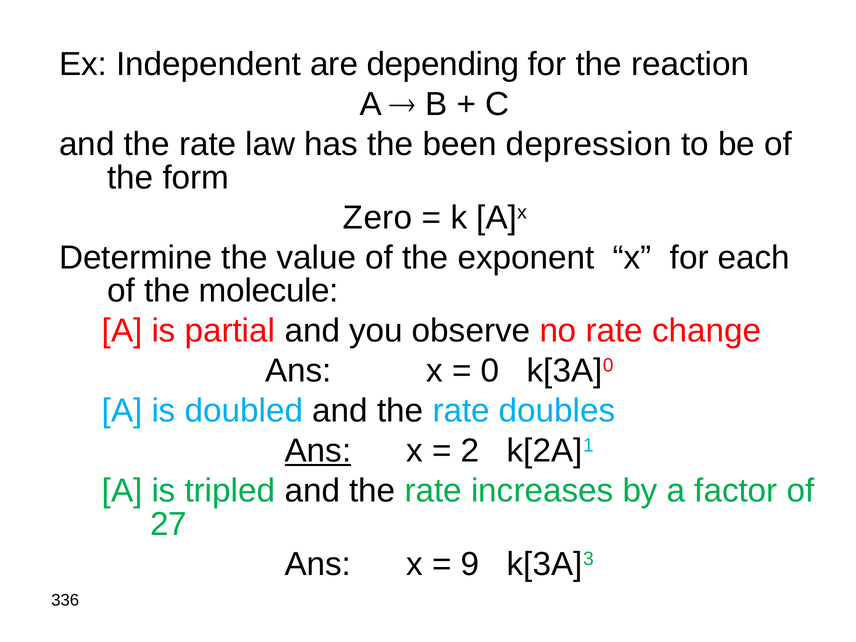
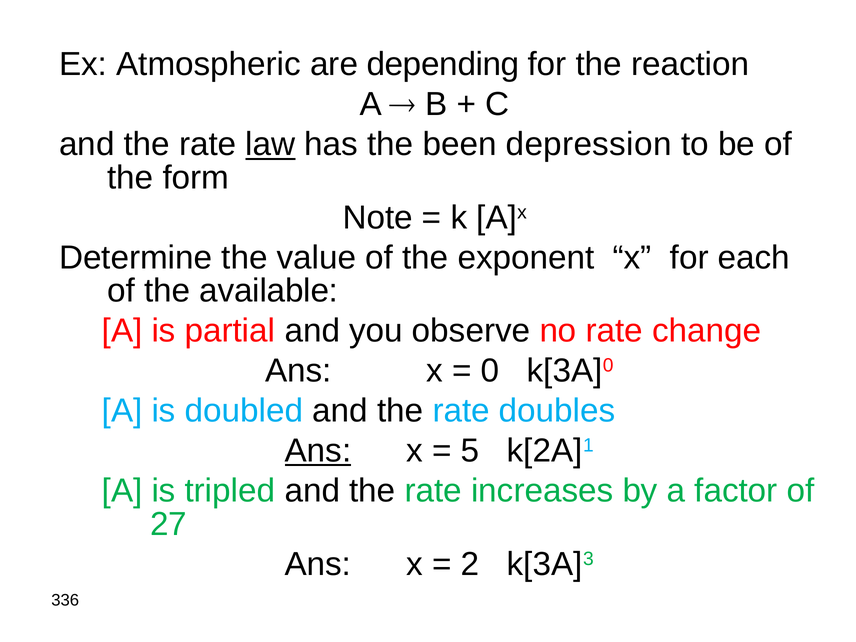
Independent: Independent -> Atmospheric (209, 65)
law underline: none -> present (270, 144)
Zero: Zero -> Note (378, 218)
molecule: molecule -> available (269, 291)
2: 2 -> 5 (470, 451)
9: 9 -> 2 (470, 564)
